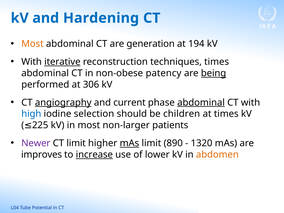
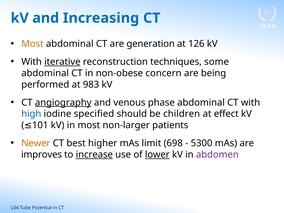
Hardening: Hardening -> Increasing (101, 18)
194: 194 -> 126 (196, 44)
techniques times: times -> some (217, 62)
patency: patency -> concern (164, 73)
being underline: present -> none (214, 73)
306: 306 -> 983 (91, 85)
current: current -> venous (129, 102)
abdominal underline: present -> none (201, 102)
selection: selection -> specified (94, 114)
at times: times -> effect (226, 114)
225: 225 -> 101 (40, 125)
Newer colour: purple -> orange (36, 143)
CT limit: limit -> best (76, 143)
mAs underline: present -> none (129, 143)
890: 890 -> 698 (173, 143)
1320: 1320 -> 5300 (202, 143)
lower underline: none -> present (157, 155)
abdomen colour: orange -> purple (217, 155)
